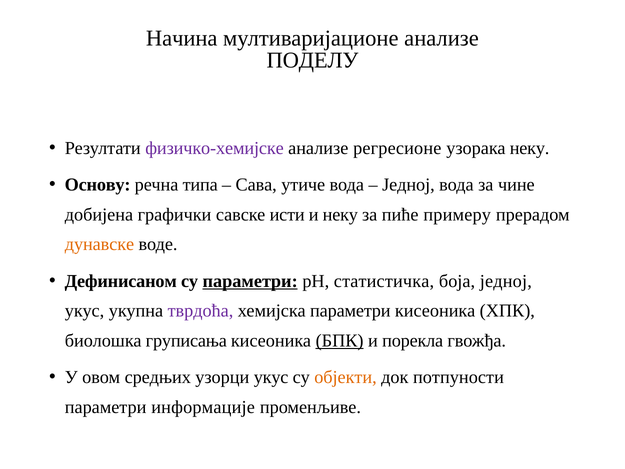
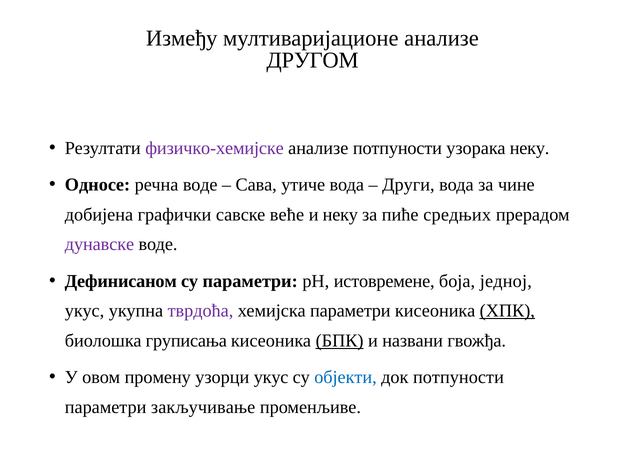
Начина: Начина -> Између (182, 38)
ПОДЕЛУ: ПОДЕЛУ -> ДРУГОМ (313, 60)
анализе регресионе: регресионе -> потпуности (397, 148)
Основу: Основу -> Односе (97, 185)
речна типа: типа -> воде (200, 185)
Једној: Једној -> Други (408, 185)
исти: исти -> веће (287, 214)
примеру: примеру -> средњих (457, 214)
дунавске colour: orange -> purple (99, 244)
параметри underline: present -> none (250, 281)
статистичка: статистичка -> истовремене (384, 281)
ХПК underline: none -> present (507, 311)
порекла: порекла -> названи (413, 340)
средњих: средњих -> промену (158, 377)
објекти colour: orange -> blue (345, 377)
информације: информације -> закључивање (203, 407)
